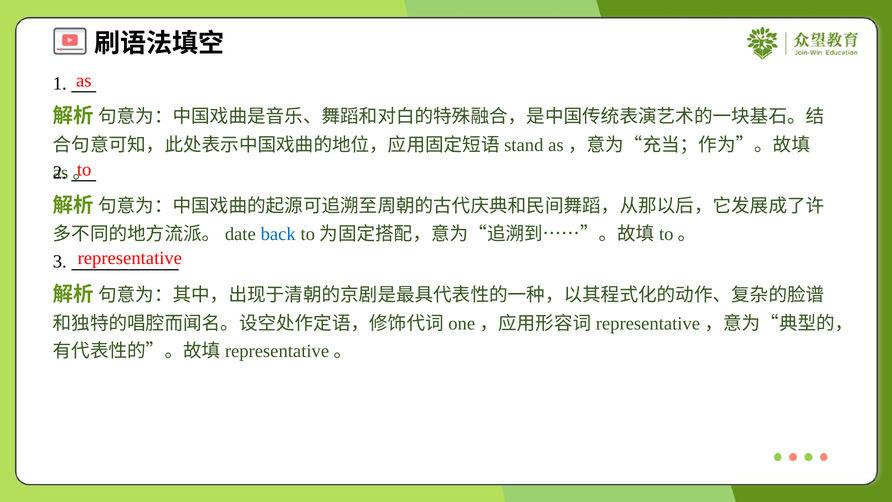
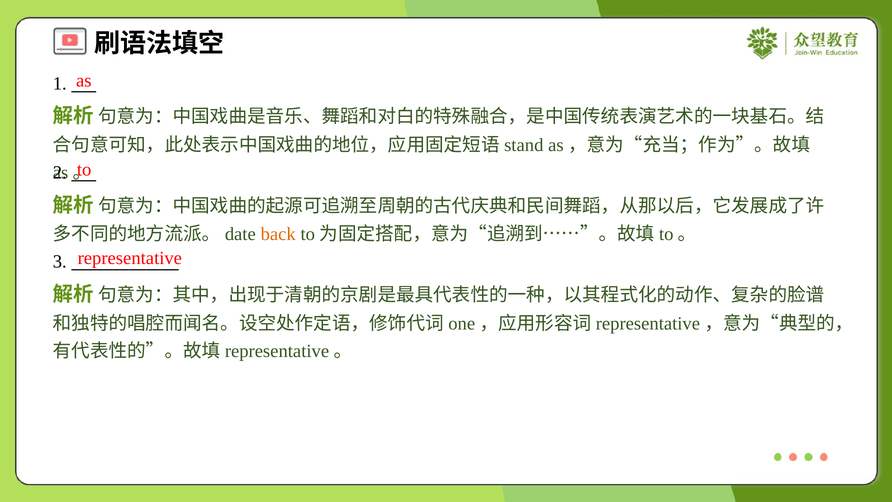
back colour: blue -> orange (278, 234)
